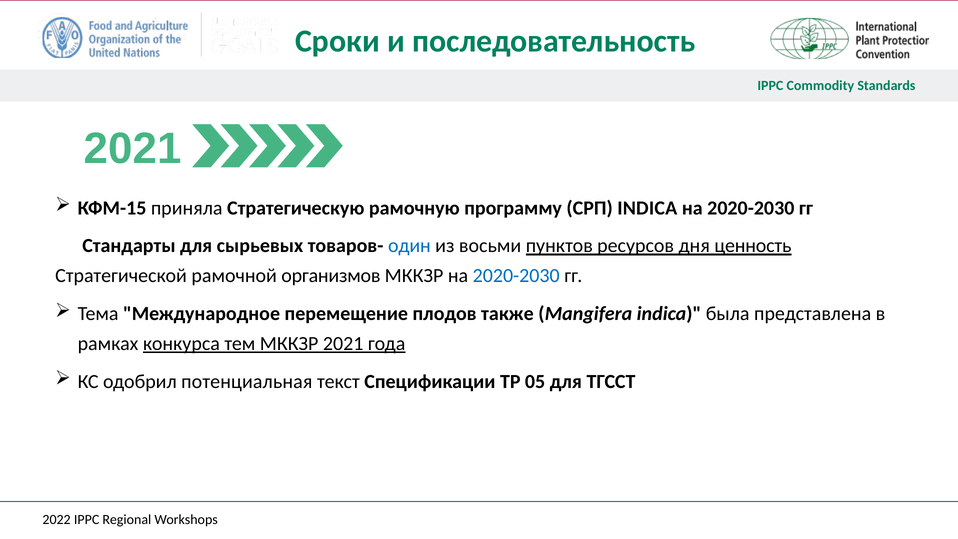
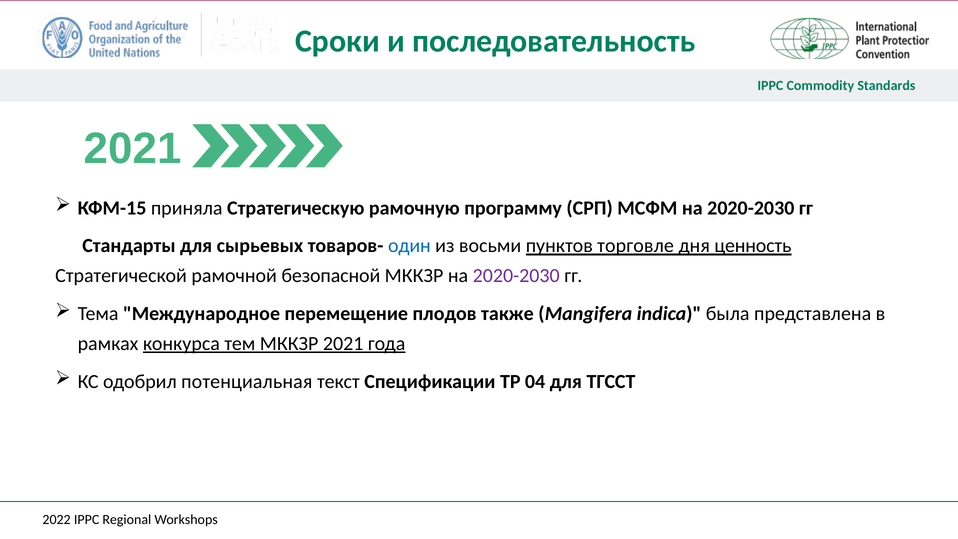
СРП INDICA: INDICA -> МСФМ (647, 208)
ресурсов: ресурсов -> торговле (636, 246)
организмов: организмов -> безопасной (331, 276)
2020-2030 colour: blue -> purple (516, 276)
05: 05 -> 04 (535, 381)
